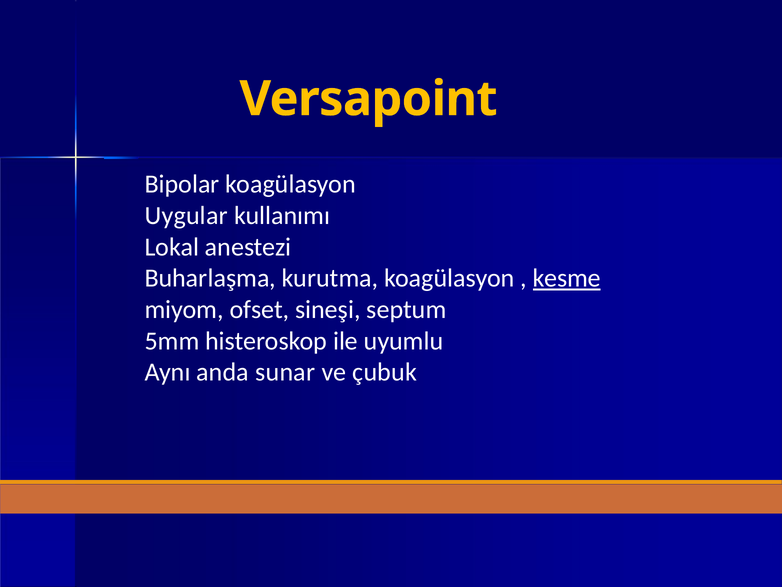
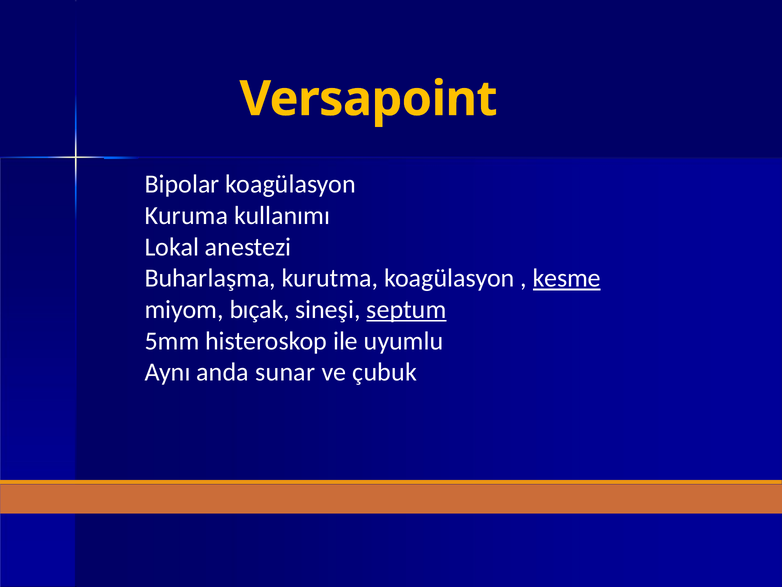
Uygular: Uygular -> Kuruma (186, 215)
ofset: ofset -> bıçak (260, 309)
septum underline: none -> present (406, 309)
